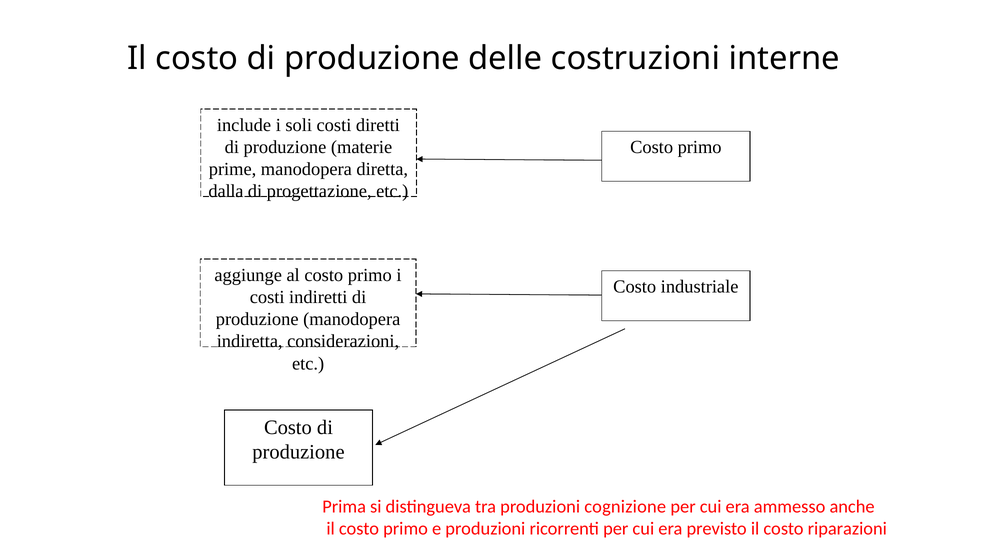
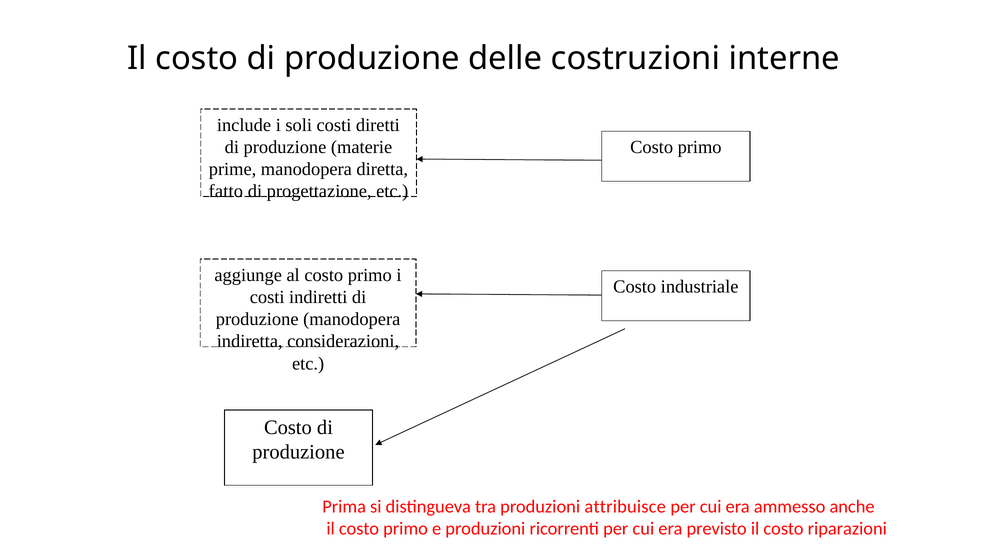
dalla: dalla -> fatto (226, 191)
cognizione: cognizione -> attribuisce (625, 507)
